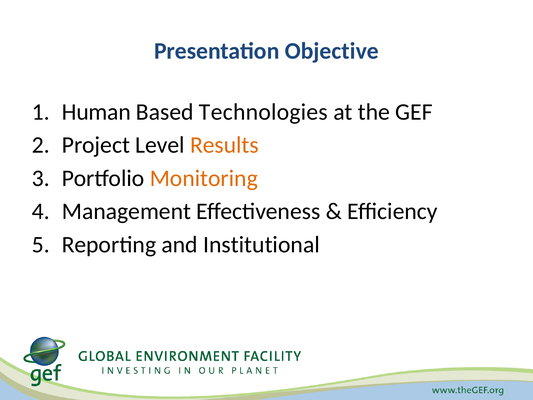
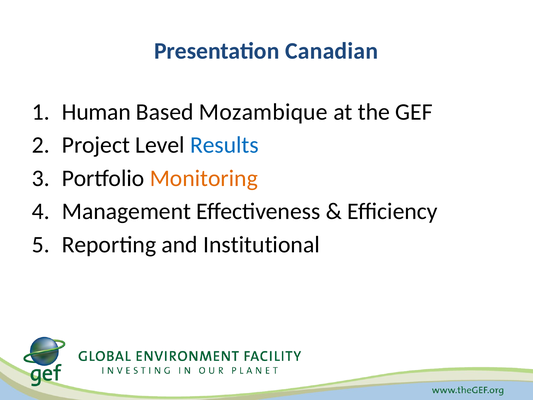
Objective: Objective -> Canadian (332, 51)
Technologies: Technologies -> Mozambique (263, 112)
Results colour: orange -> blue (224, 145)
